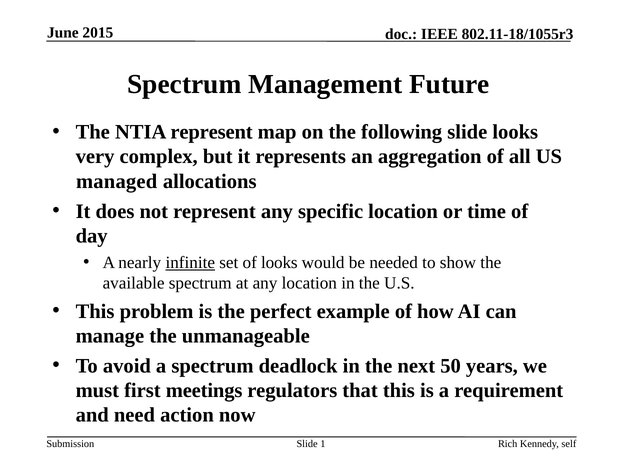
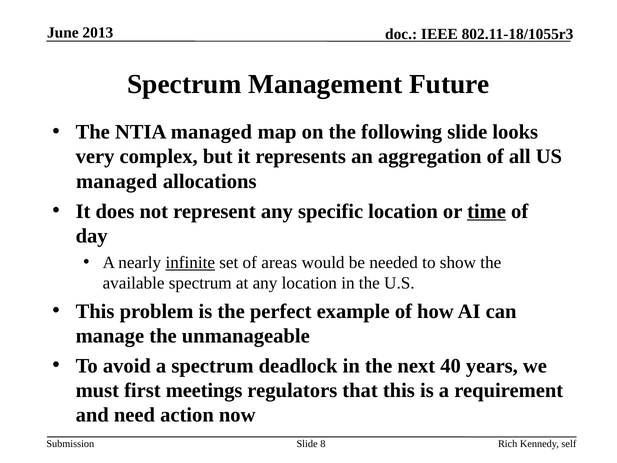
2015: 2015 -> 2013 (98, 33)
NTIA represent: represent -> managed (211, 132)
time underline: none -> present (487, 211)
of looks: looks -> areas (279, 262)
50: 50 -> 40 (451, 366)
1: 1 -> 8 (323, 444)
